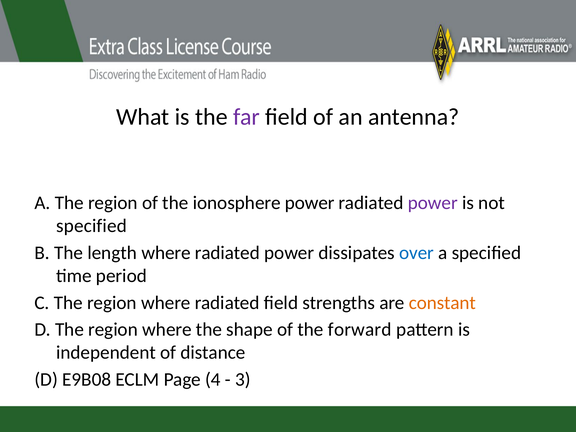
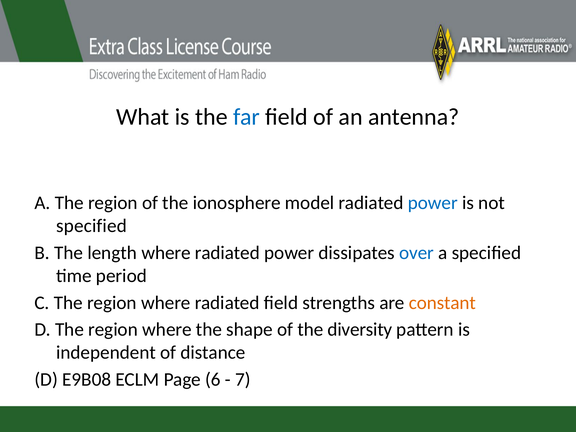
far colour: purple -> blue (246, 117)
ionosphere power: power -> model (310, 203)
power colour: purple -> blue (433, 203)
forward: forward -> diversity (360, 330)
4: 4 -> 6 (213, 380)
3: 3 -> 7 (243, 380)
